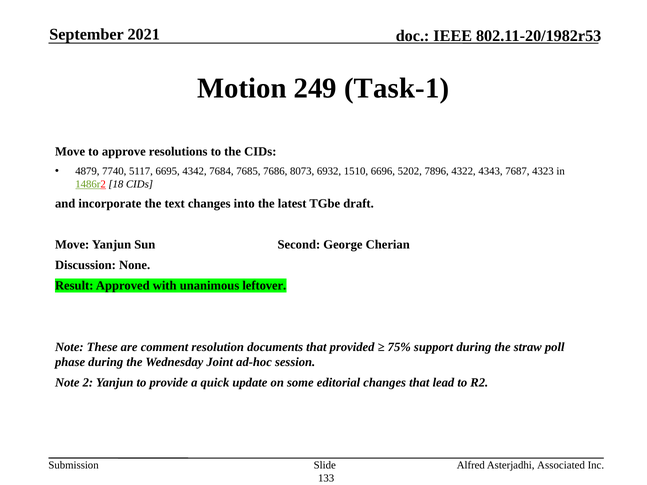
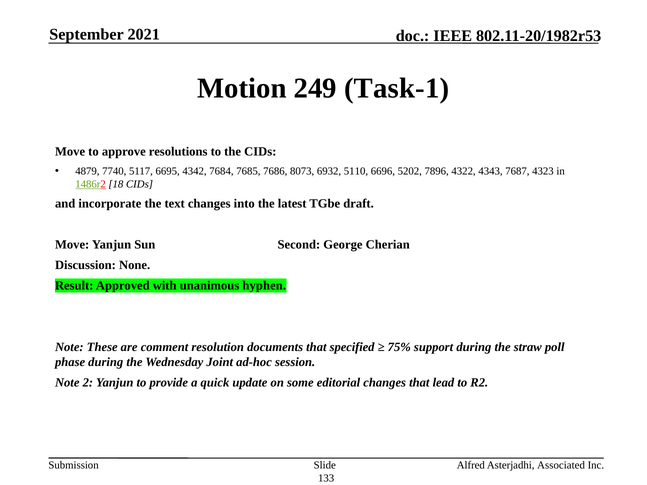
1510: 1510 -> 5110 (356, 171)
leftover: leftover -> hyphen (264, 286)
provided: provided -> specified (352, 347)
